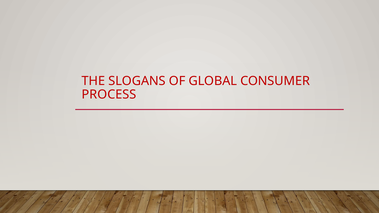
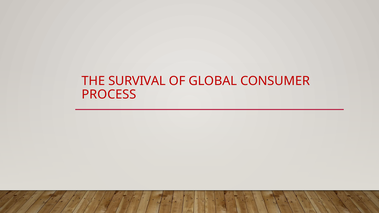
SLOGANS: SLOGANS -> SURVIVAL (137, 81)
